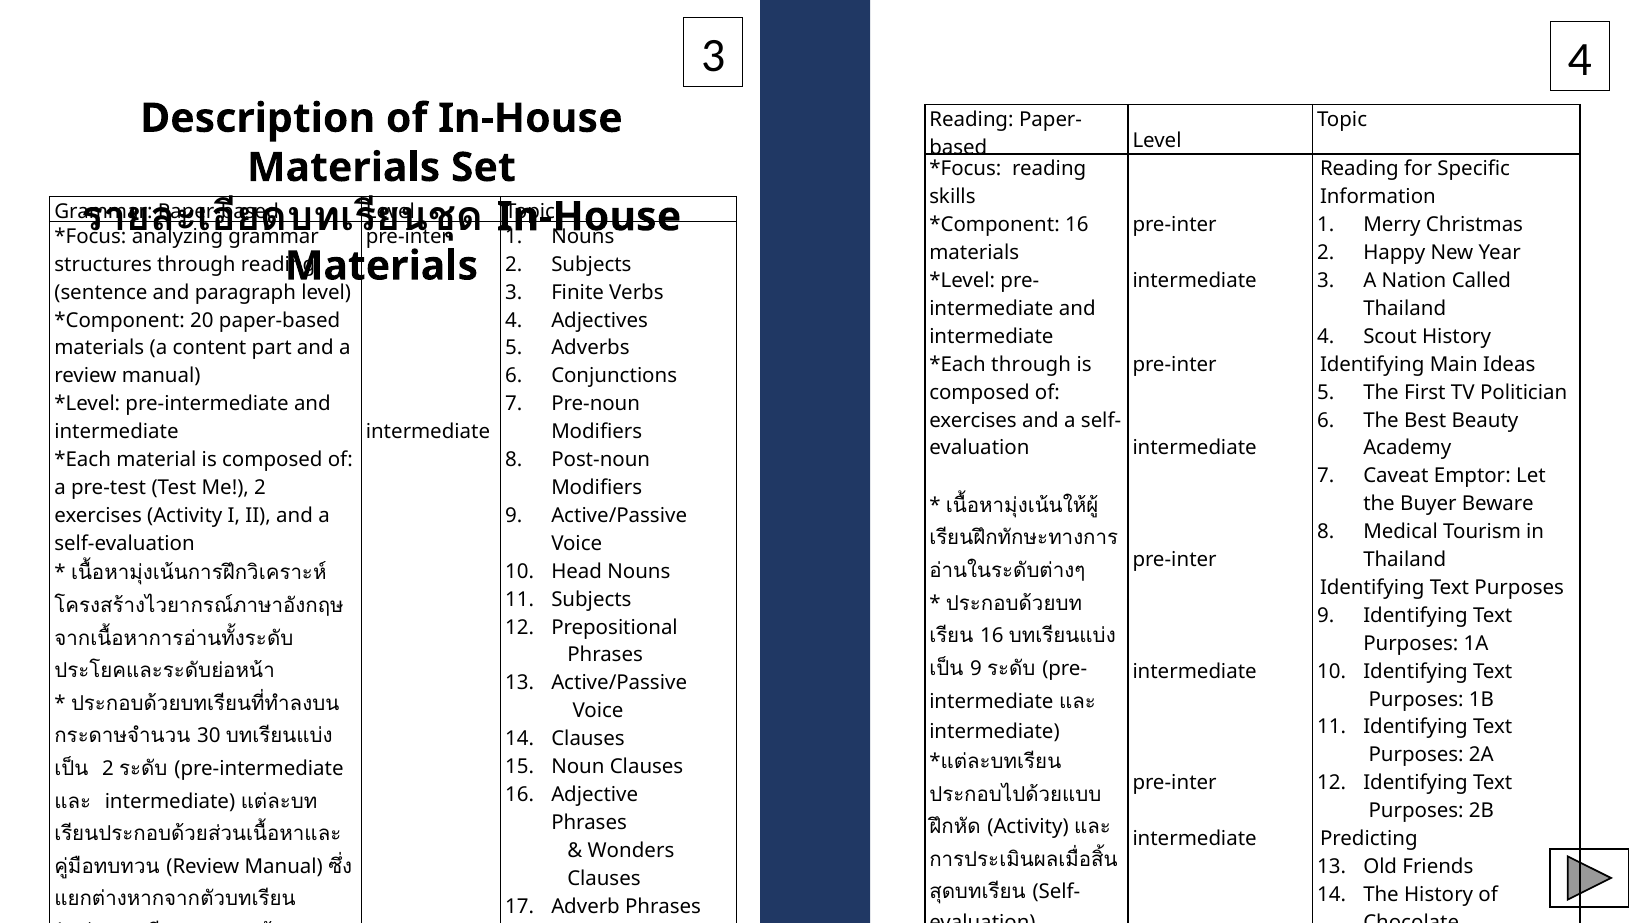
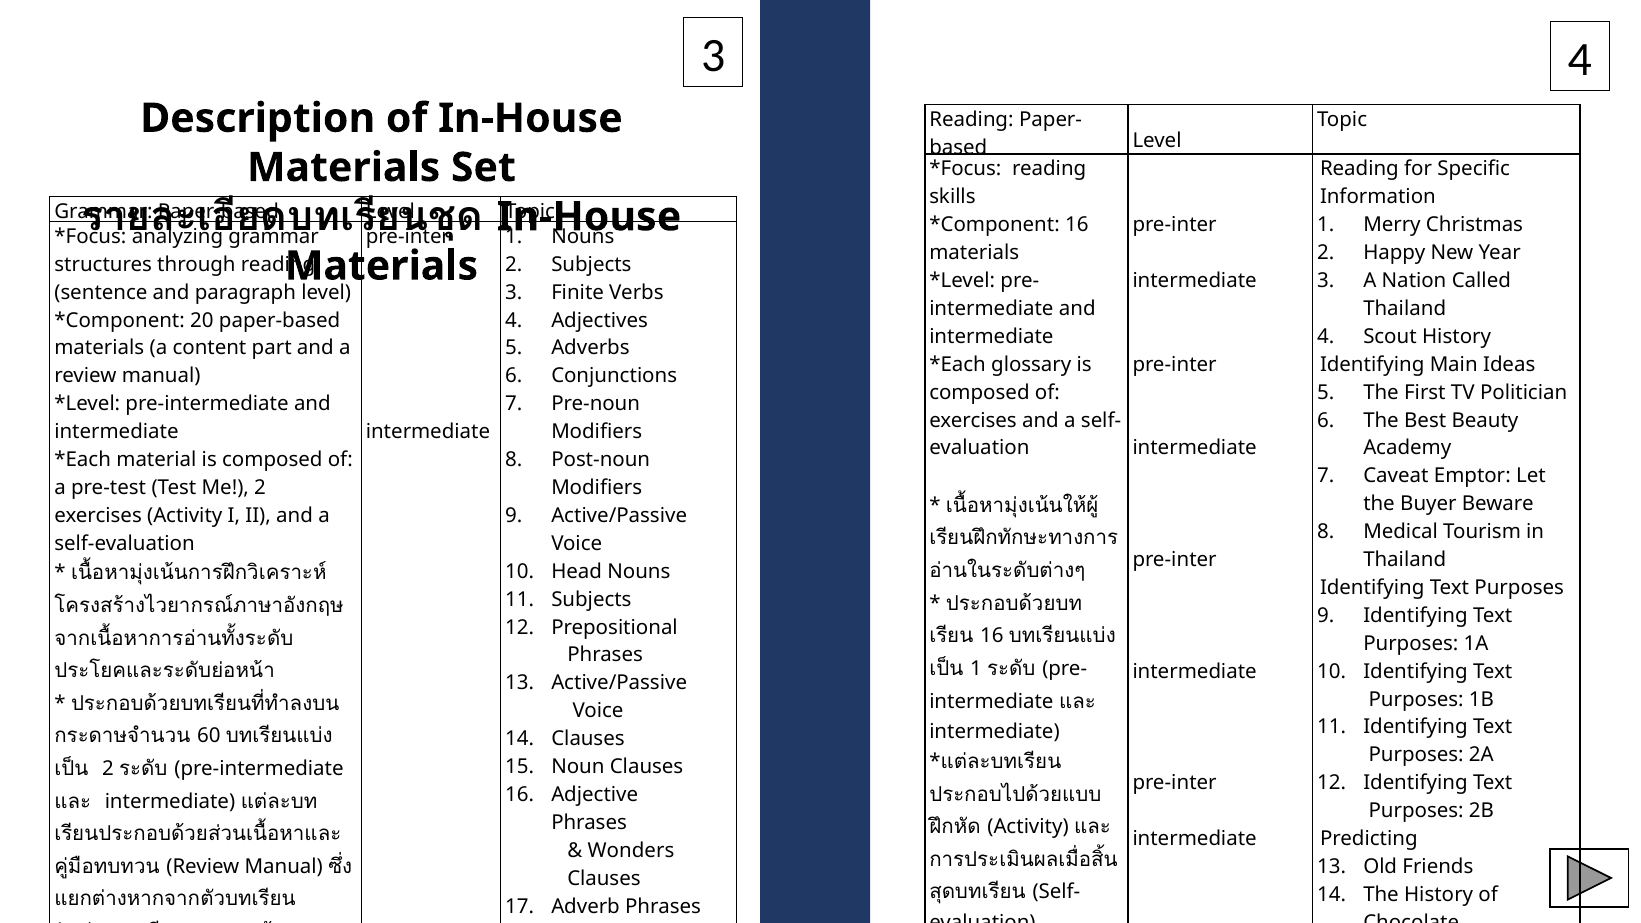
through: through -> glossary (1031, 364)
9: 9 -> 1 (976, 669)
30: 30 -> 60 (209, 736)
